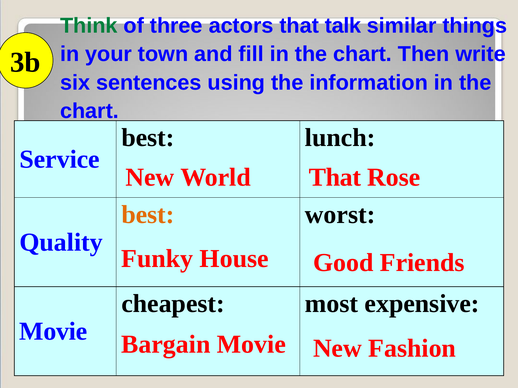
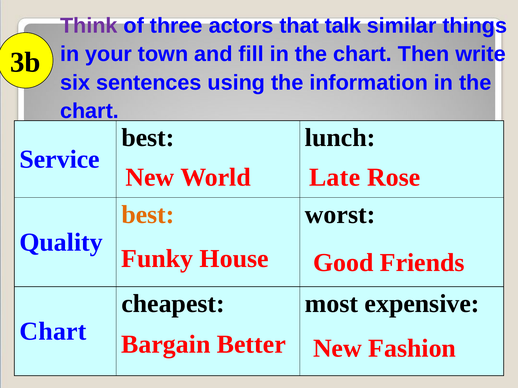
Think colour: green -> purple (89, 26)
That: That -> Late (335, 177)
Movie: Movie -> Chart (53, 332)
Bargain Movie: Movie -> Better (251, 345)
